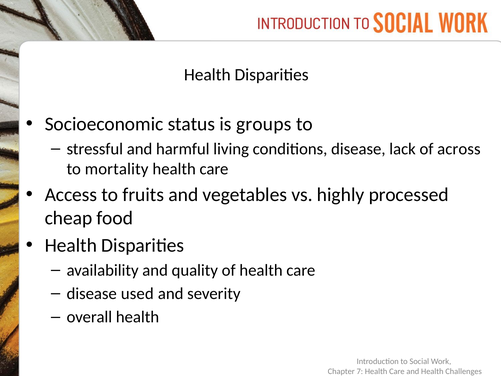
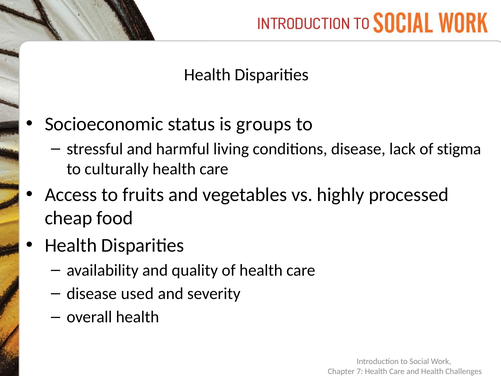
across: across -> stigma (459, 149)
mortality: mortality -> culturally (117, 169)
